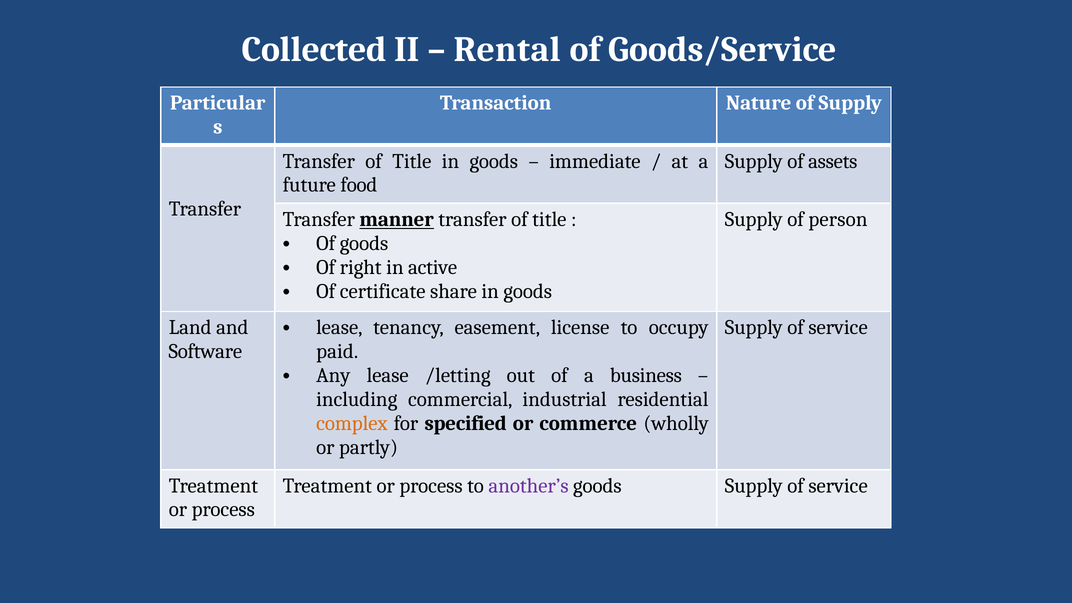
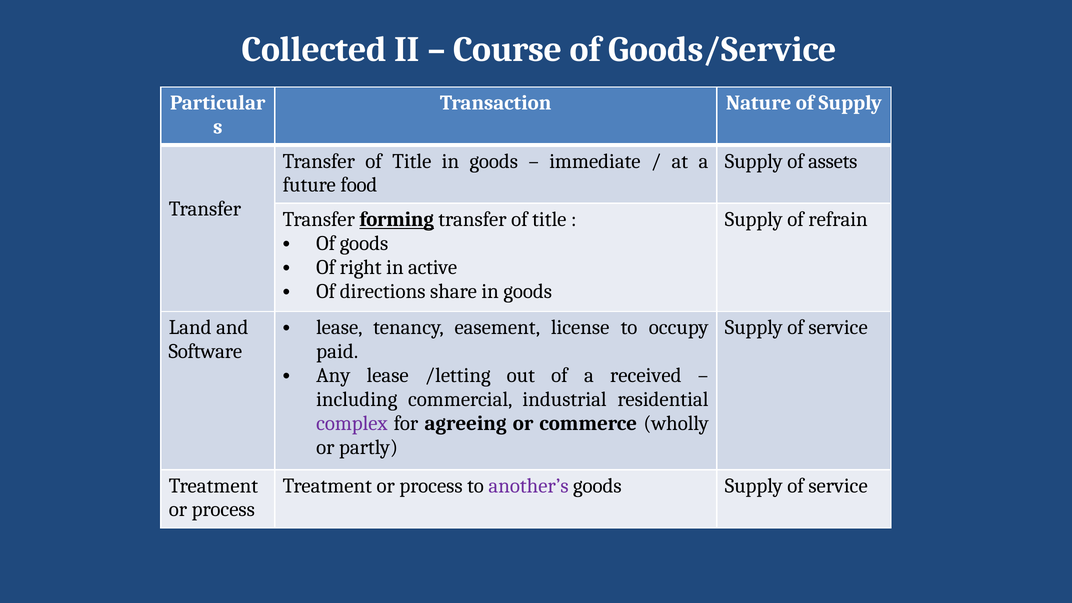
Rental: Rental -> Course (508, 49)
manner: manner -> forming (397, 219)
person: person -> refrain (838, 219)
certificate: certificate -> directions (383, 291)
business: business -> received (646, 375)
complex colour: orange -> purple (352, 423)
specified: specified -> agreeing (466, 423)
